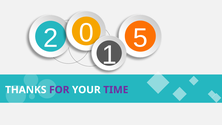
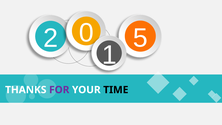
TIME colour: purple -> black (116, 90)
